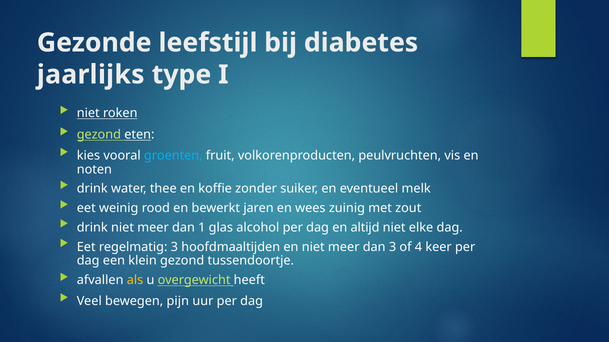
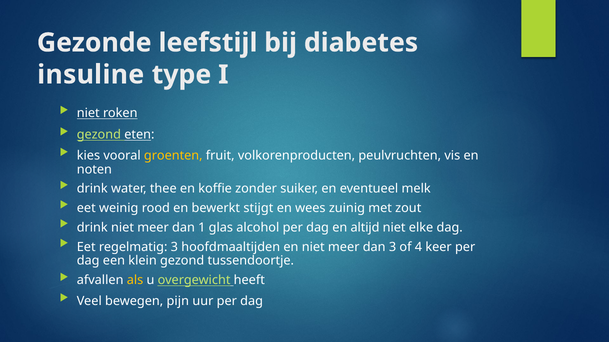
jaarlijks: jaarlijks -> insuline (91, 75)
groenten colour: light blue -> yellow (173, 156)
jaren: jaren -> stijgt (258, 209)
